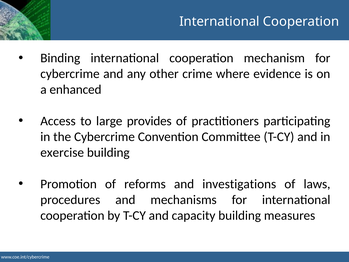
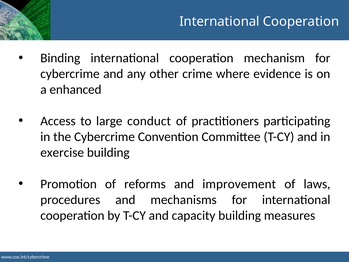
provides: provides -> conduct (149, 121)
investigations: investigations -> improvement (239, 184)
